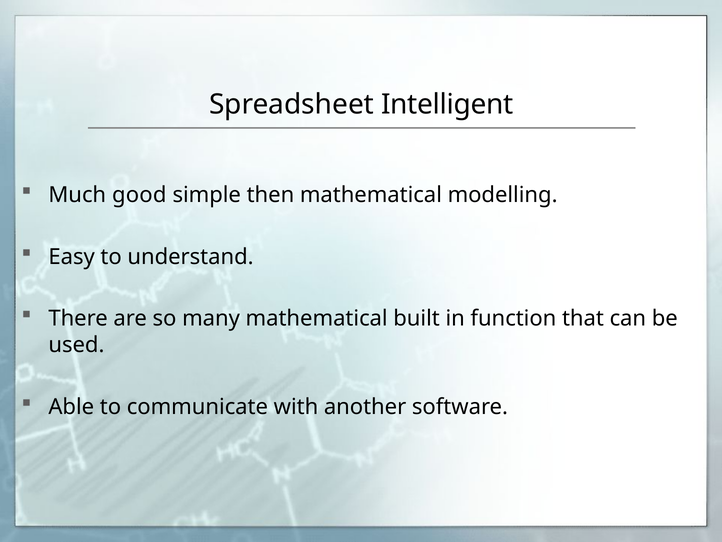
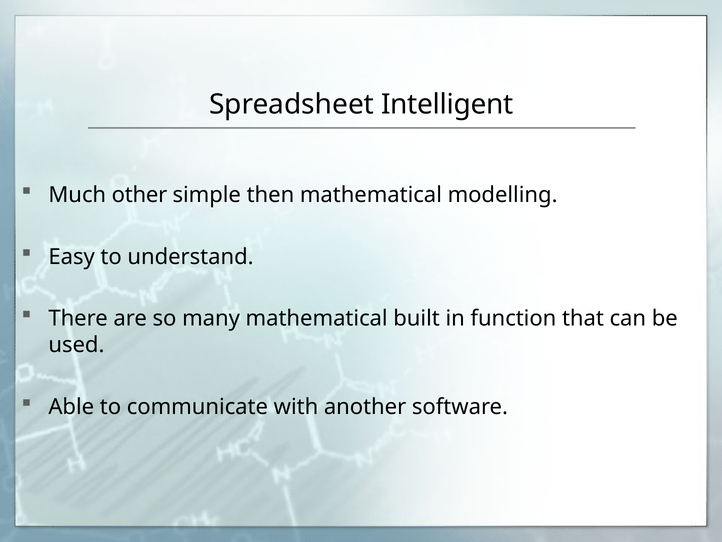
good: good -> other (139, 195)
